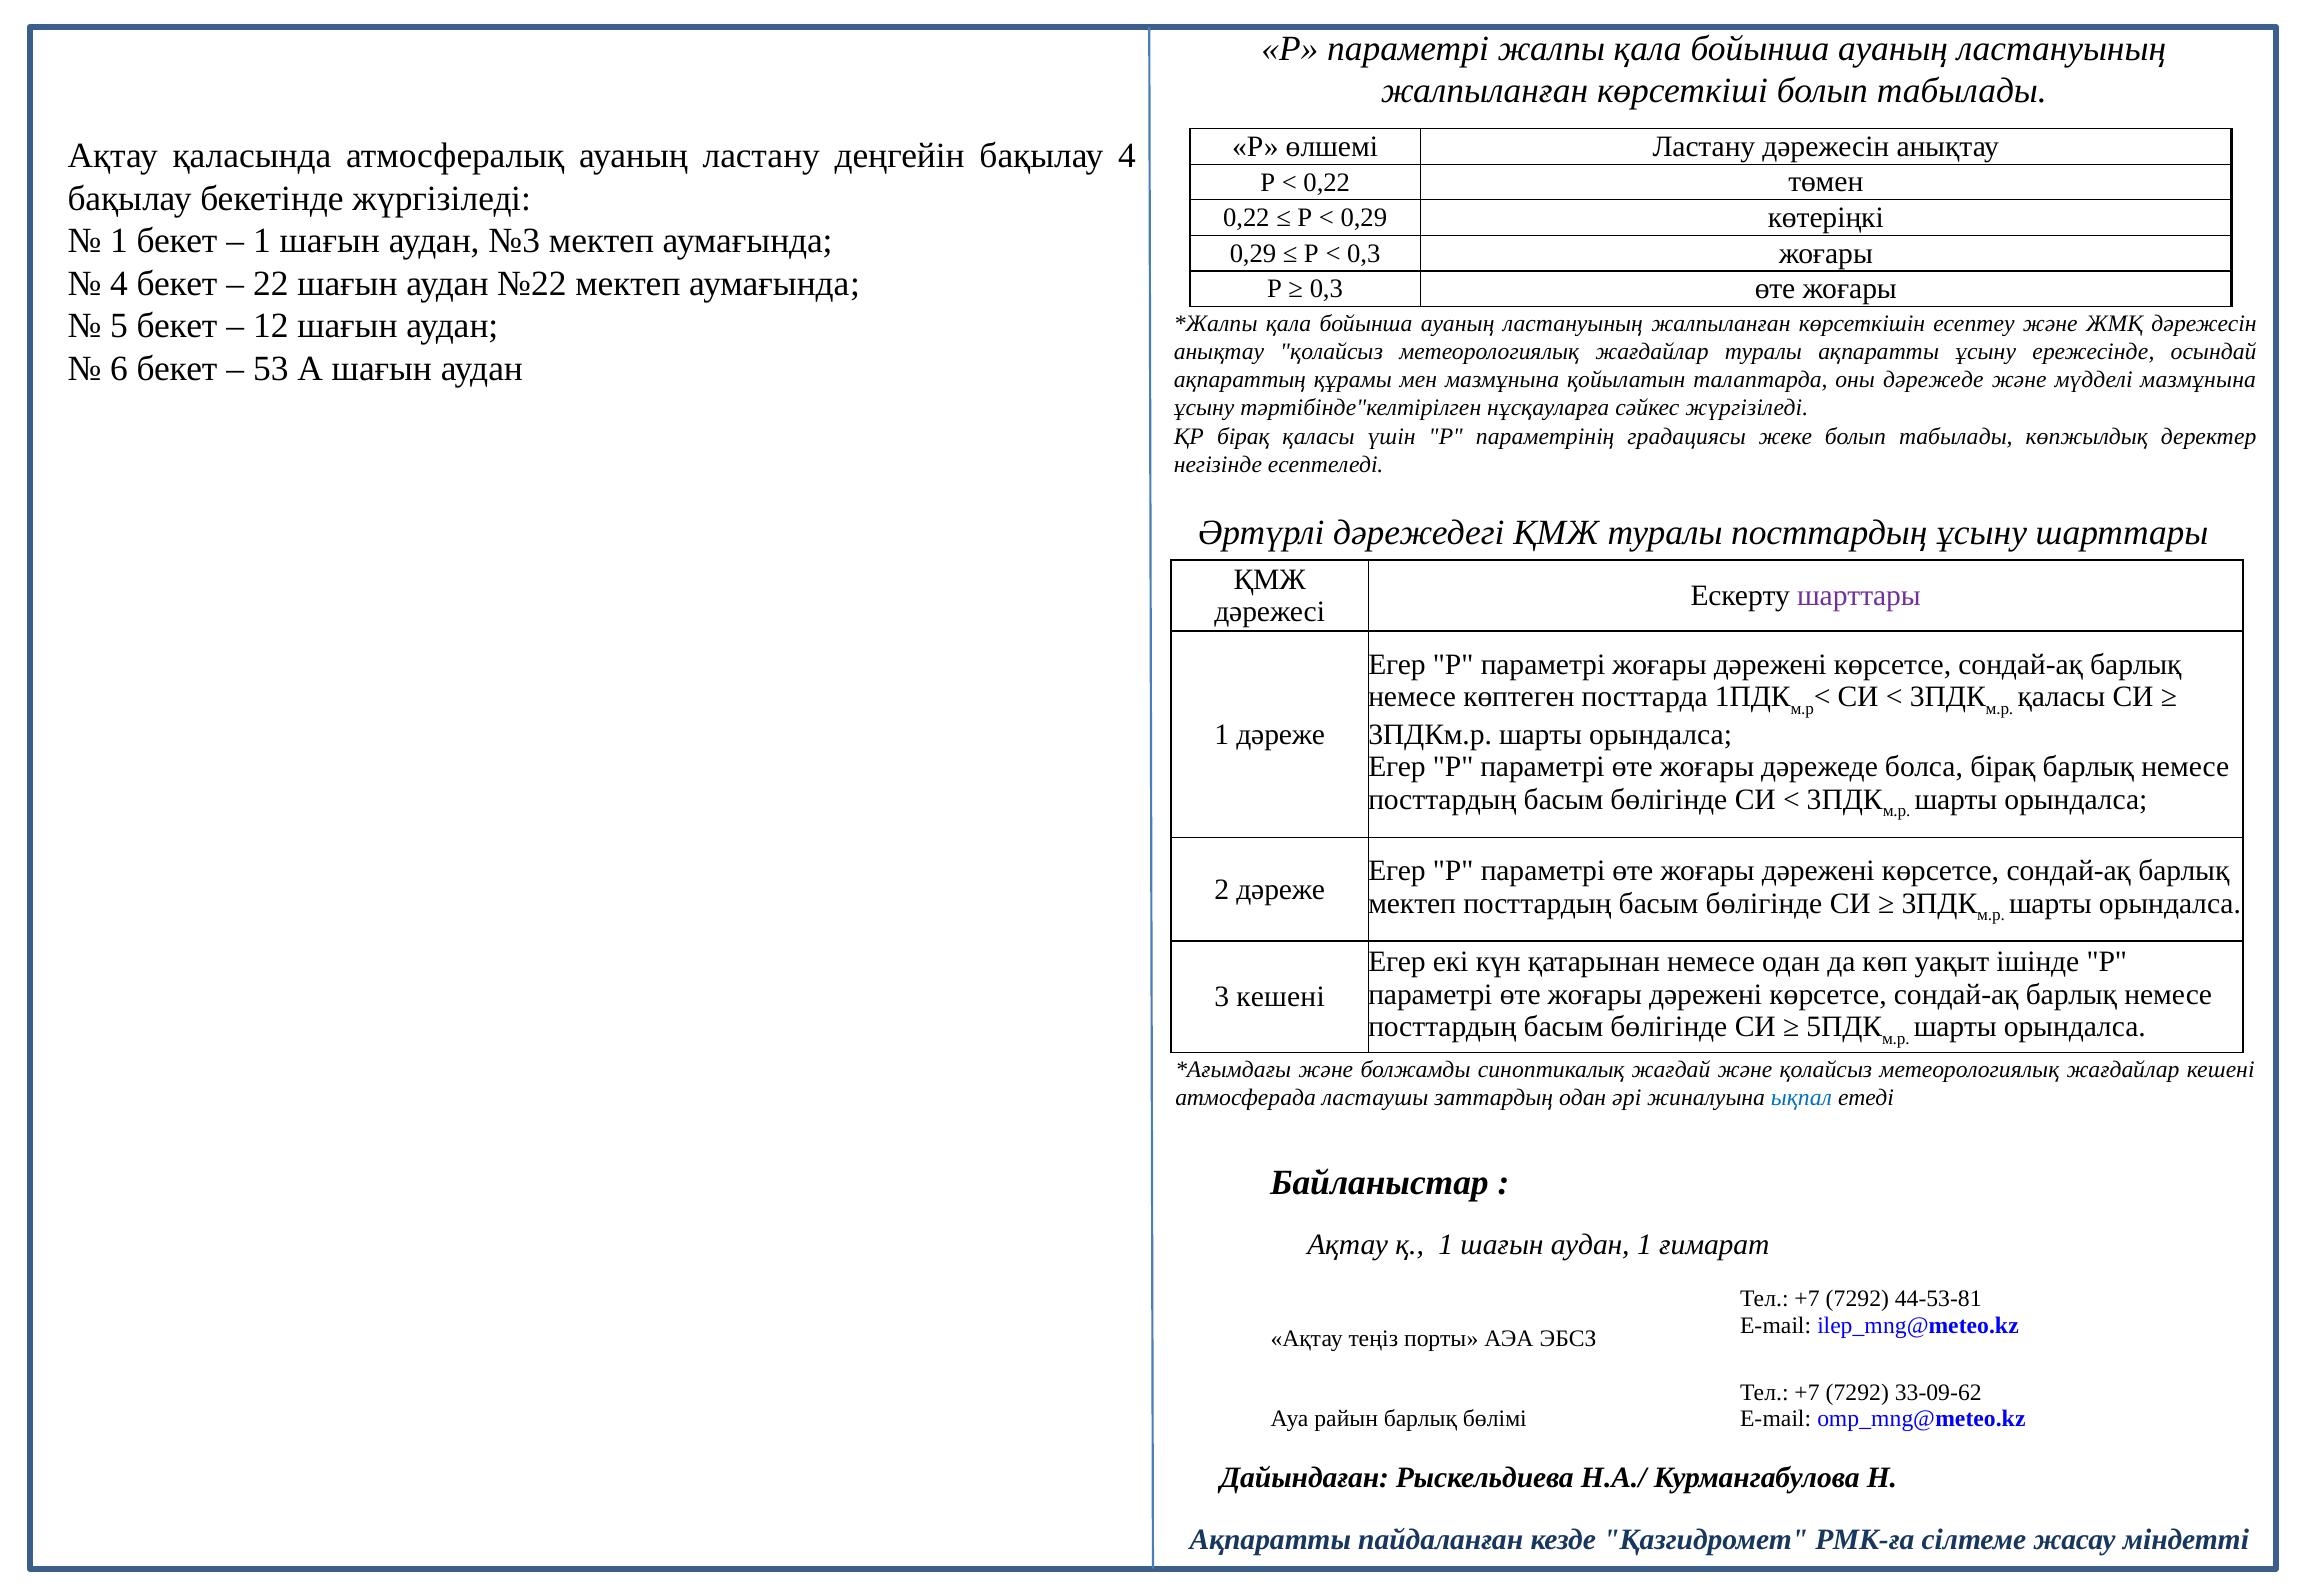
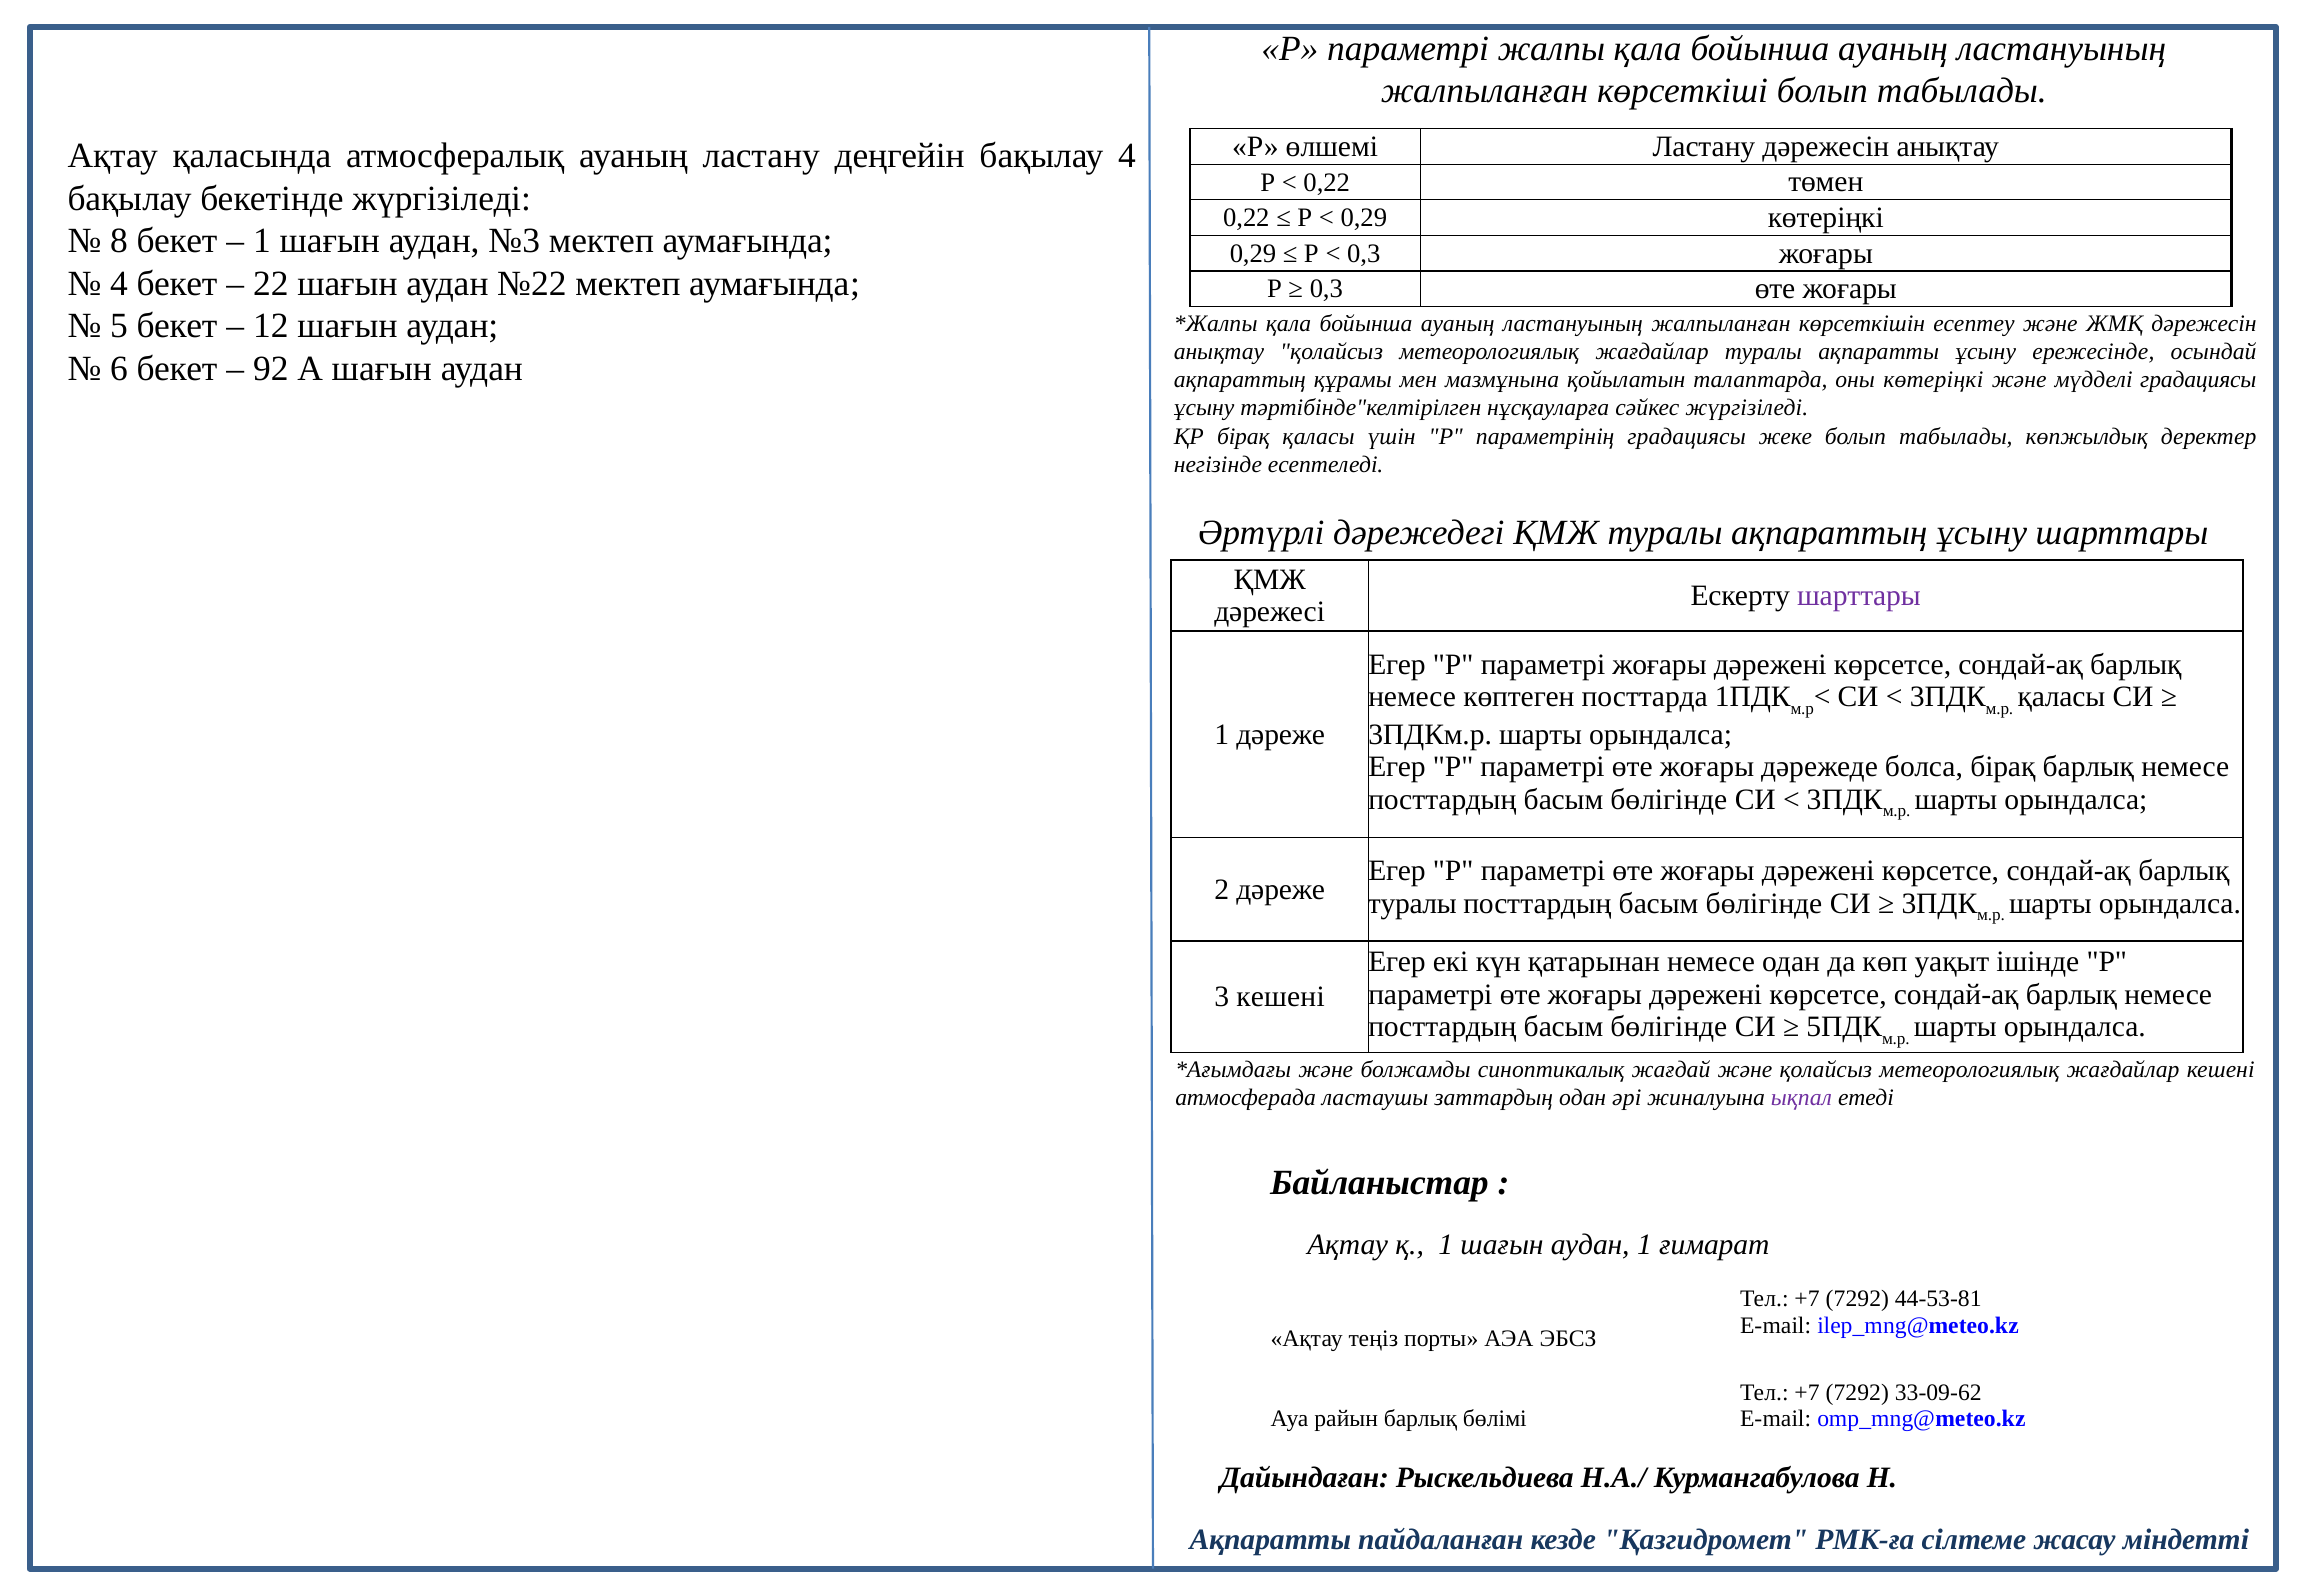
1: 1 -> 8 (119, 241)
53: 53 -> 92 (271, 369)
оны дәрежеде: дәрежеде -> көтеріңкі (1933, 380)
мүдделі мазмұнына: мазмұнына -> градациясы (2198, 380)
туралы посттардың: посттардың -> ақпараттың (1829, 533)
мектеп: мектеп -> туралы (1412, 904)
ықпал colour: blue -> purple (1801, 1098)
